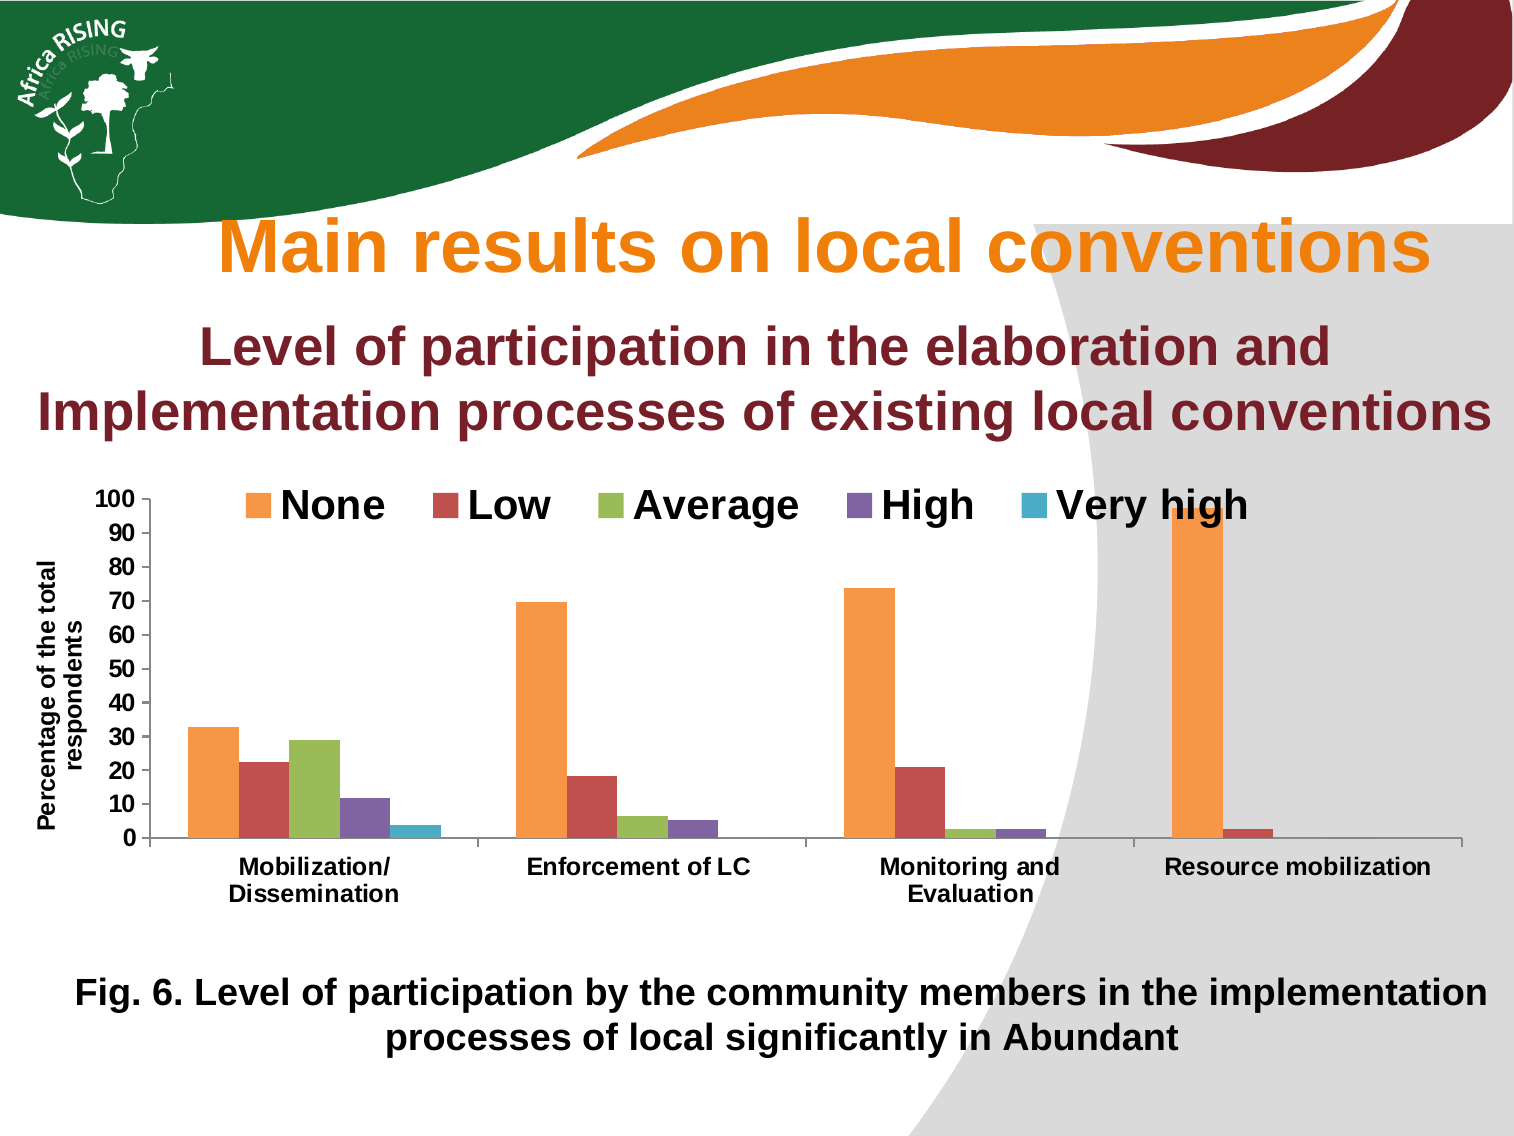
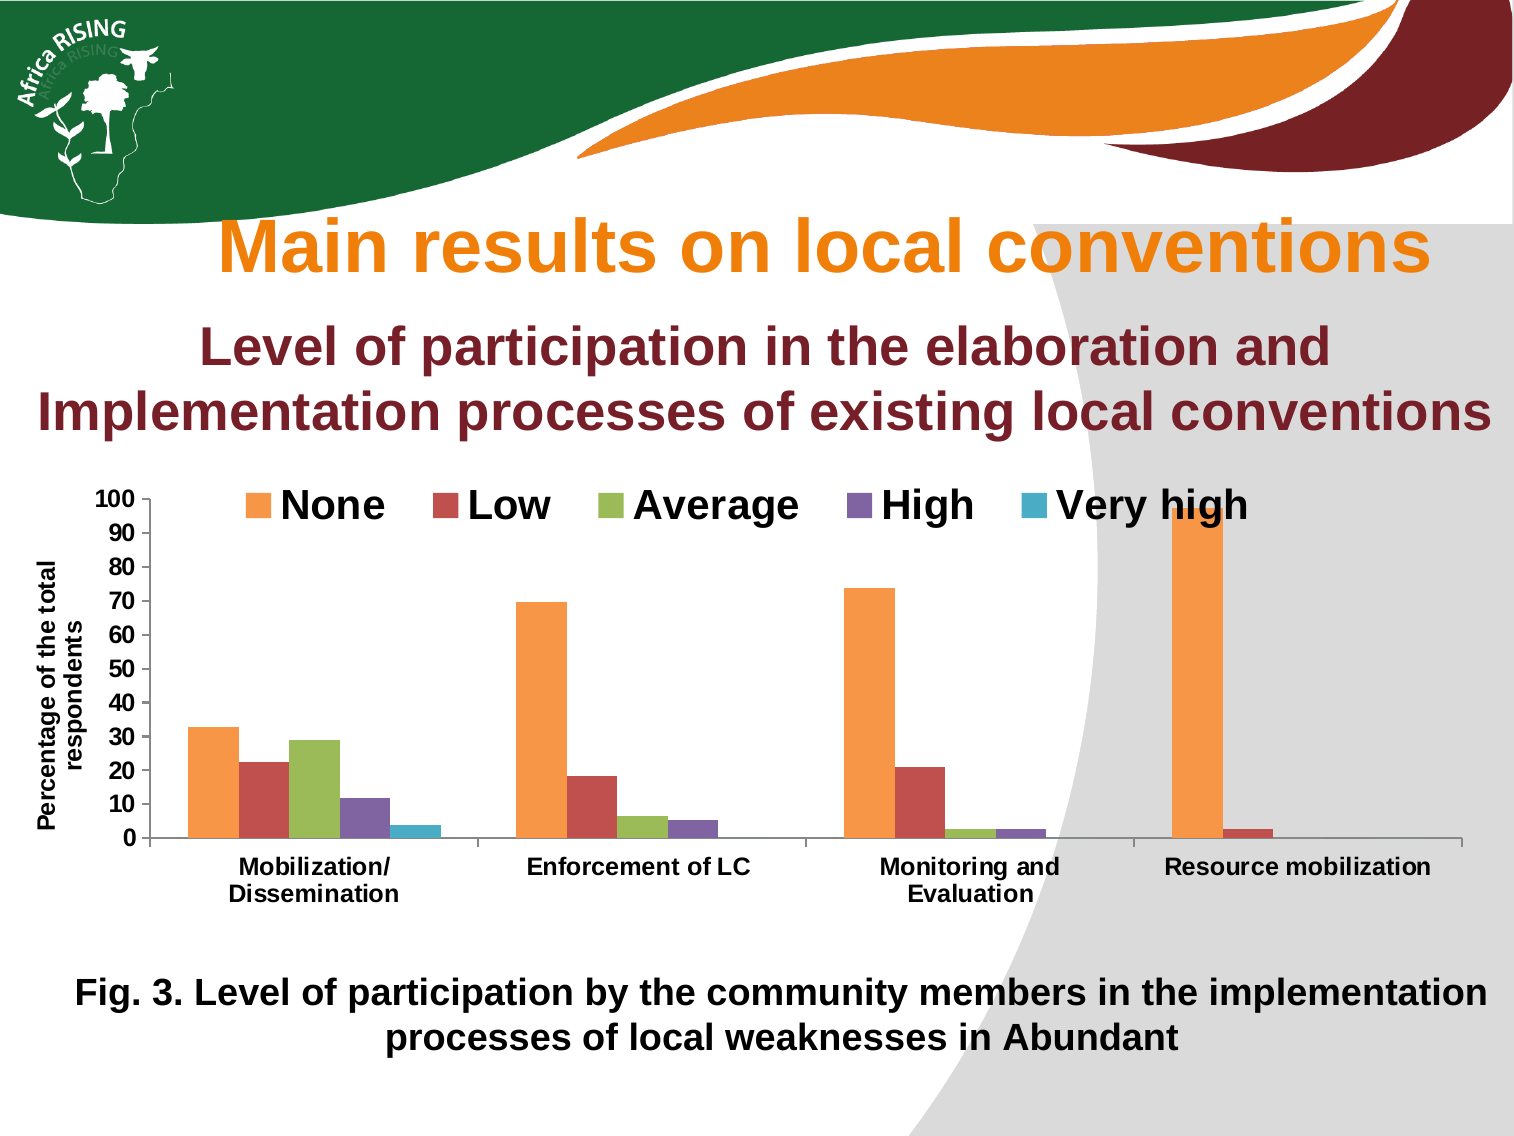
6: 6 -> 3 (168, 992)
significantly: significantly -> weaknesses (836, 1038)
